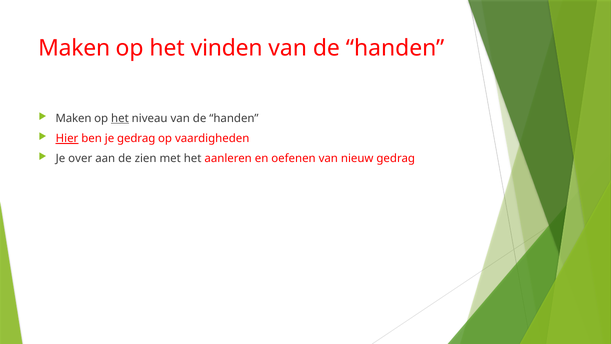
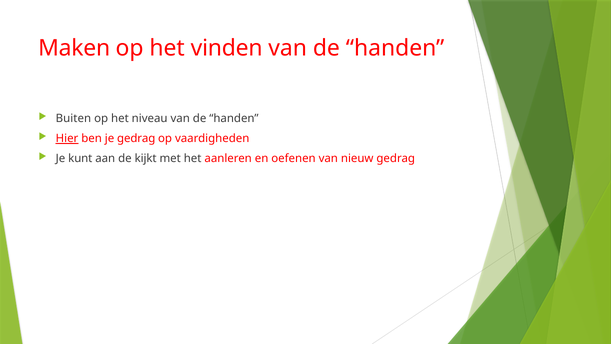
Maken: Maken -> Buiten (73, 118)
het underline: present -> none (120, 118)
over: over -> kunt (80, 158)
zien: zien -> kijkt (146, 158)
